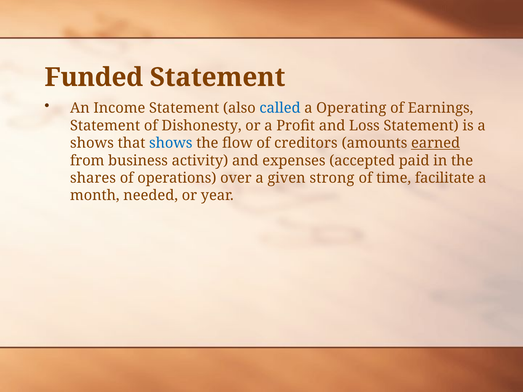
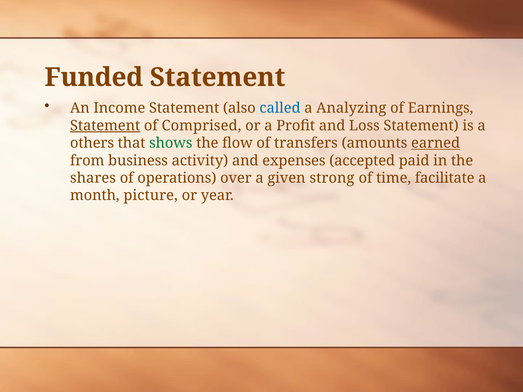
Operating: Operating -> Analyzing (351, 108)
Statement underline: none -> present (105, 126)
Dishonesty: Dishonesty -> Comprised (201, 126)
shows: shows -> others (92, 143)
shows colour: blue -> green (171, 143)
creditors: creditors -> transfers (306, 143)
needed: needed -> picture (151, 196)
